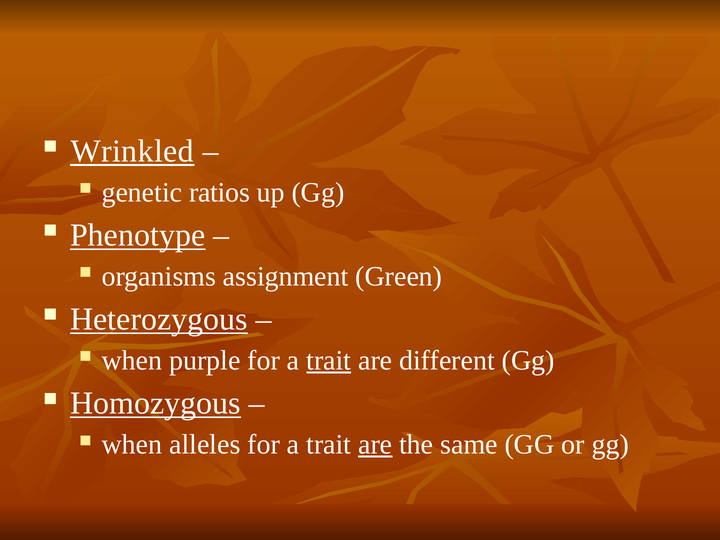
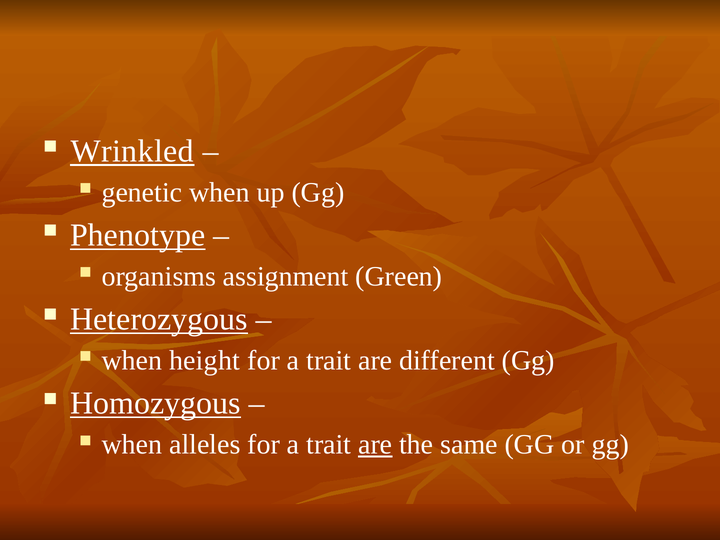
genetic ratios: ratios -> when (219, 192)
purple: purple -> height (205, 360)
trait underline: present -> none (329, 360)
